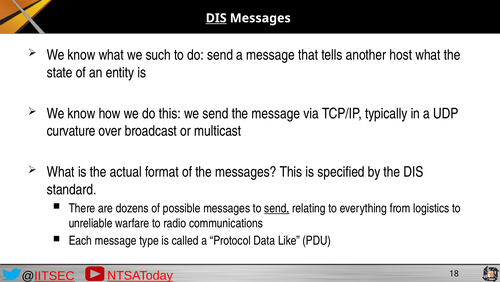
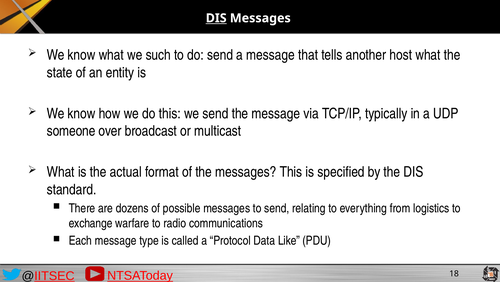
curvature: curvature -> someone (71, 131)
send underline: present -> none (277, 208)
unreliable: unreliable -> exchange (91, 223)
